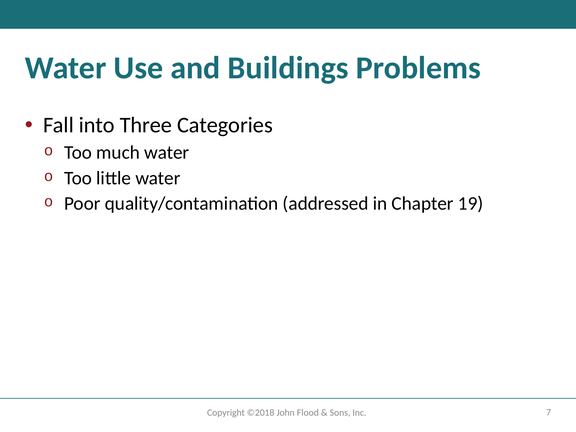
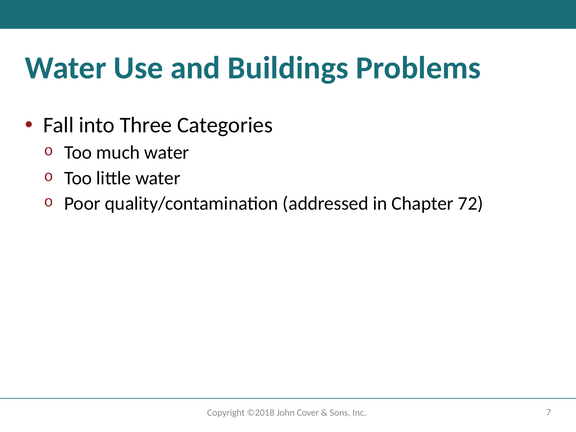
19: 19 -> 72 (471, 204)
Flood: Flood -> Cover (308, 413)
